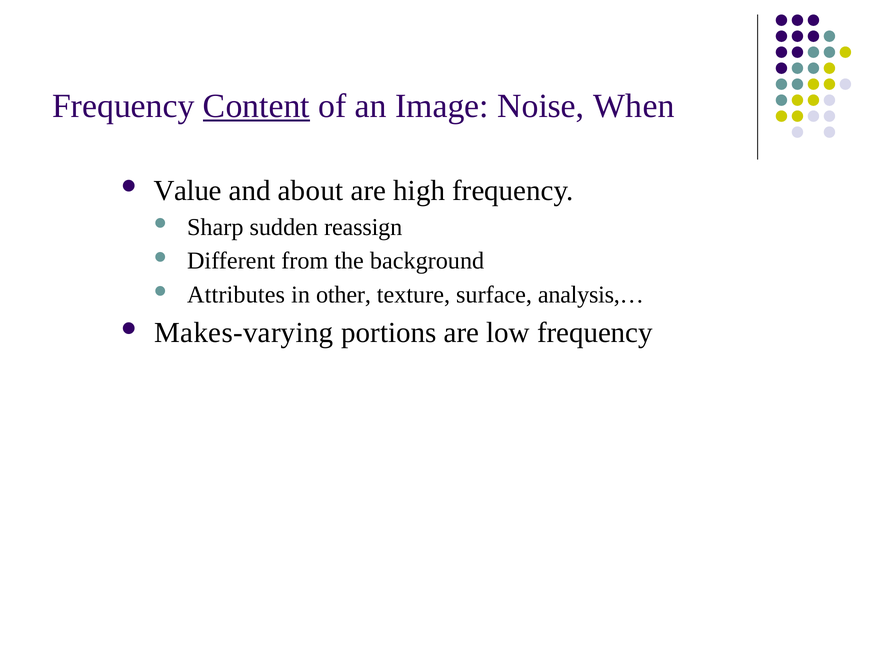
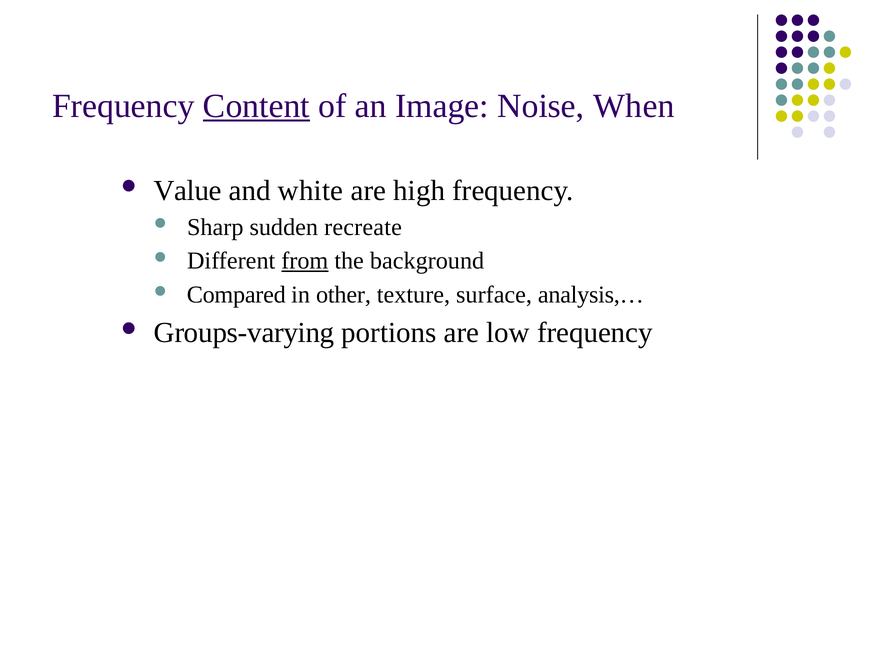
about: about -> white (311, 191)
reassign: reassign -> recreate (363, 227)
from underline: none -> present (305, 261)
Attributes: Attributes -> Compared (236, 295)
Makes-varying: Makes-varying -> Groups-varying (244, 333)
